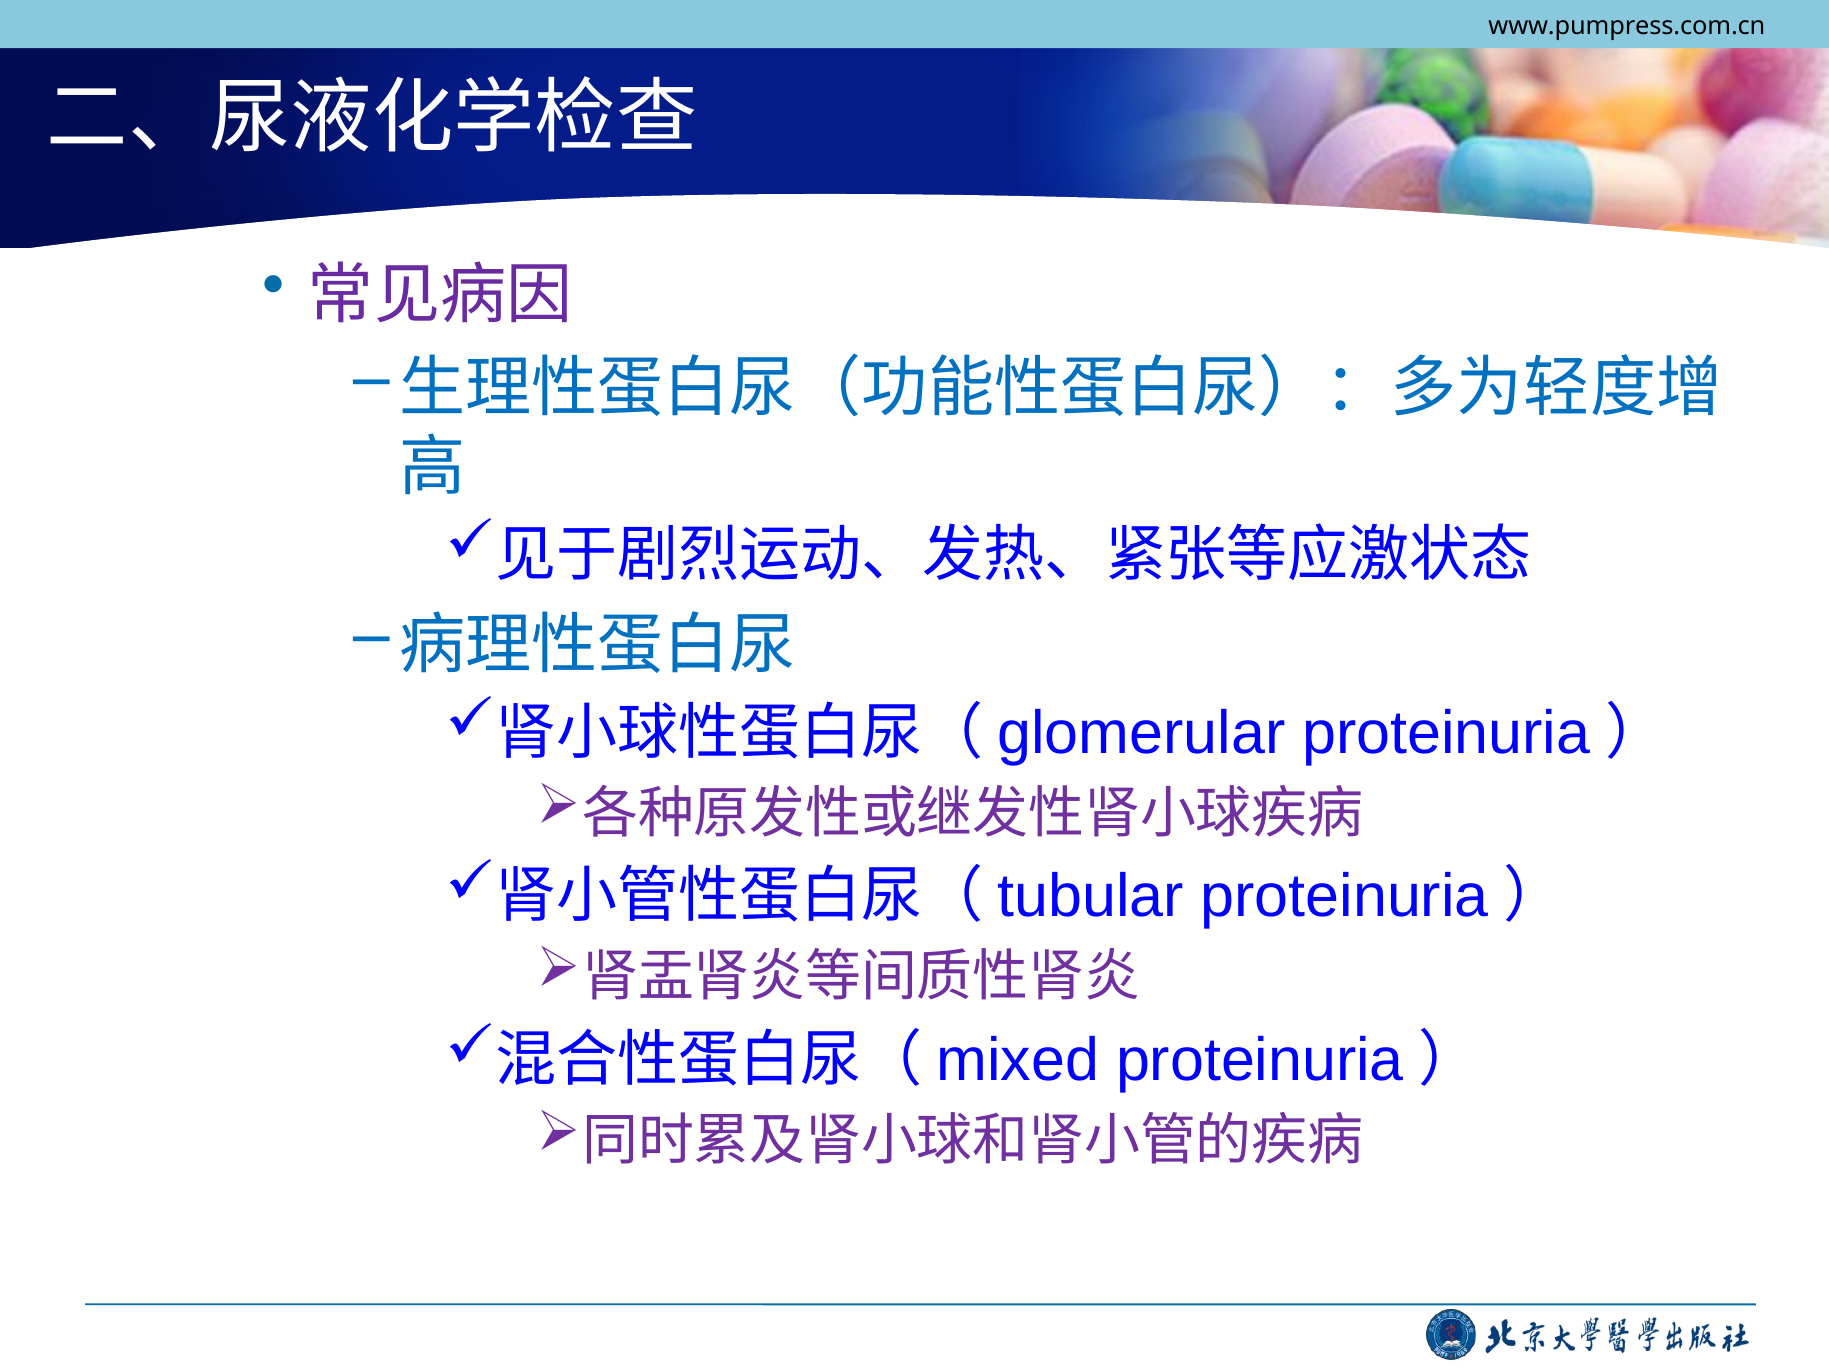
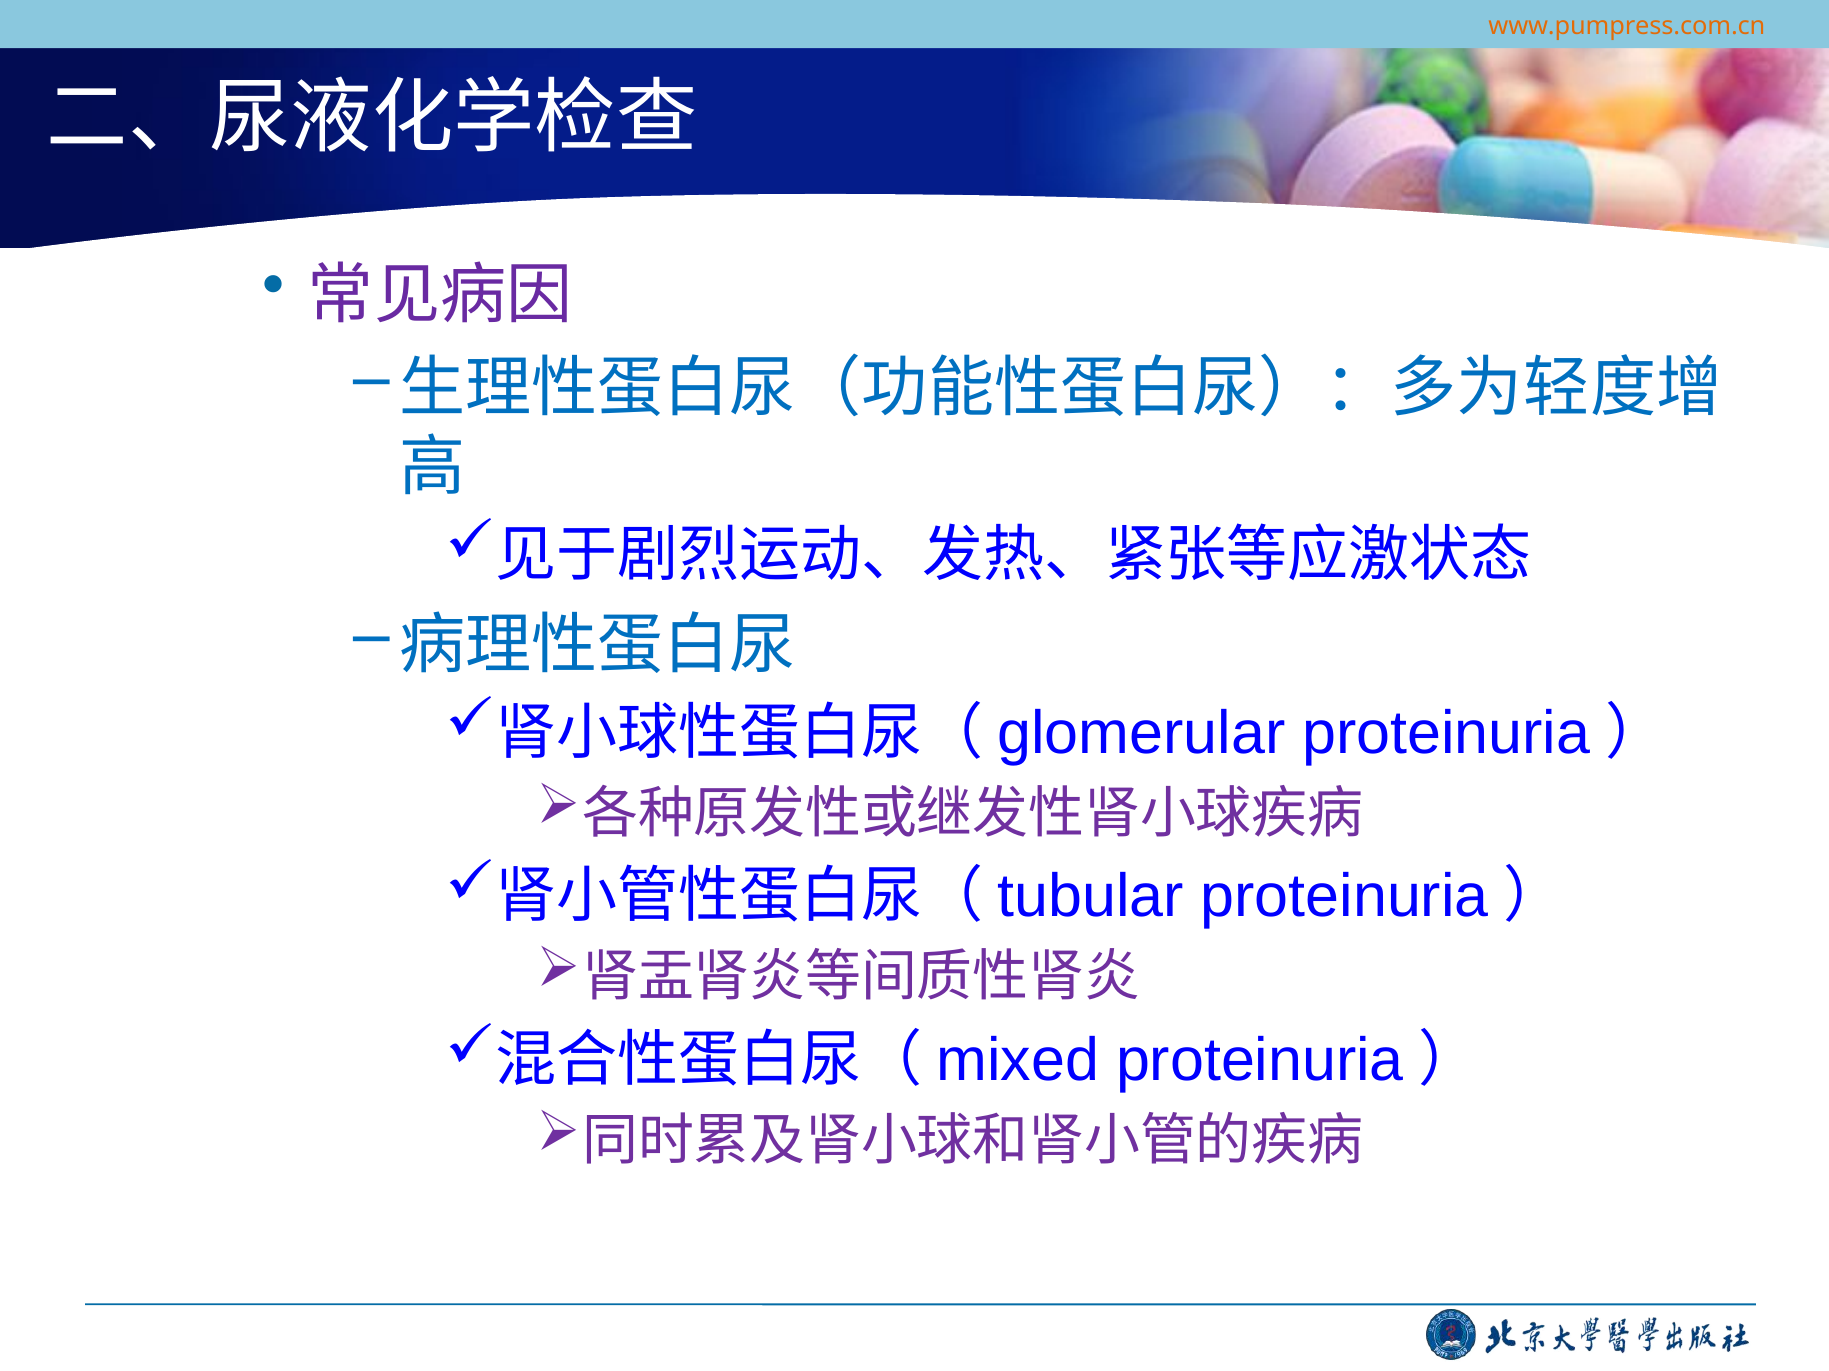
www.pumpress.com.cn colour: black -> orange (1627, 26)
